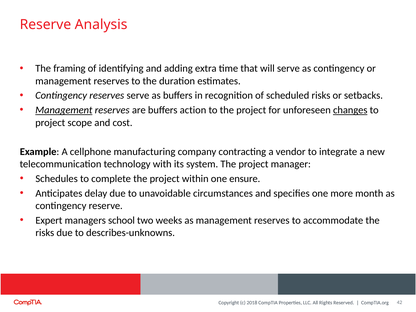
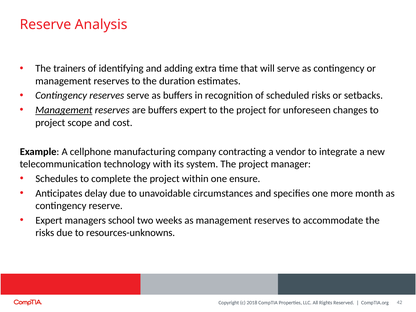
framing: framing -> trainers (69, 69)
buffers action: action -> expert (193, 110)
changes underline: present -> none (350, 110)
describes-unknowns: describes-unknowns -> resources-unknowns (131, 233)
